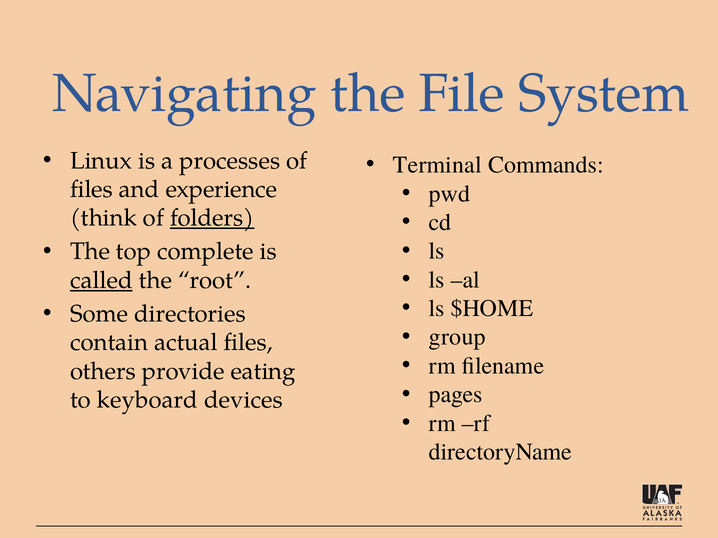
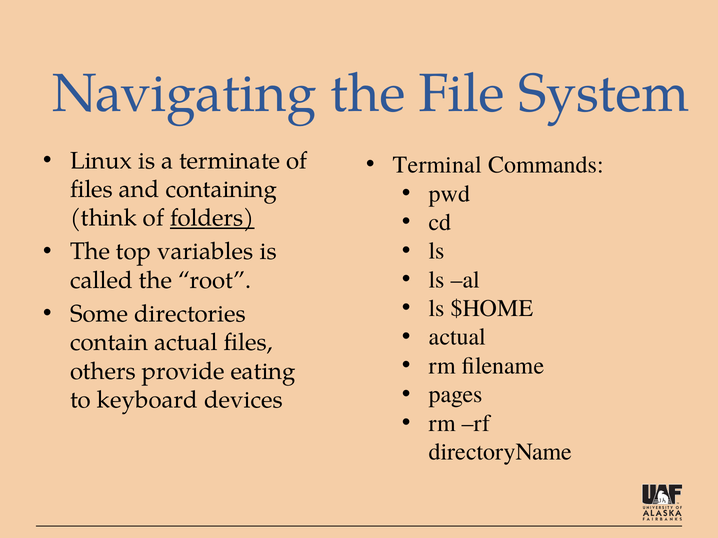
processes: processes -> terminate (230, 161)
experience: experience -> containing (221, 190)
complete: complete -> variables (205, 252)
called underline: present -> none (101, 281)
group: group -> actual (457, 337)
